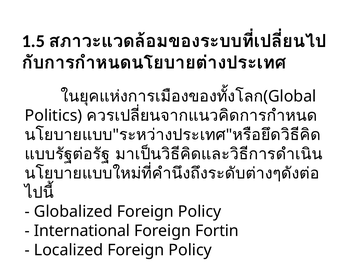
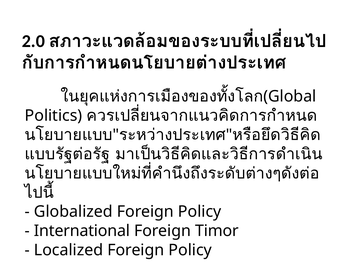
1.5: 1.5 -> 2.0 (33, 41)
Fortin: Fortin -> Timor (217, 230)
